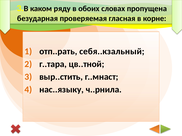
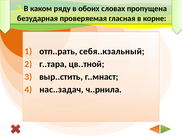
нас..языку: нас..языку -> нас..задач (61, 90)
